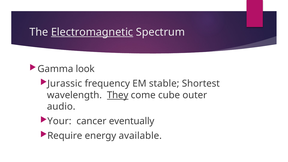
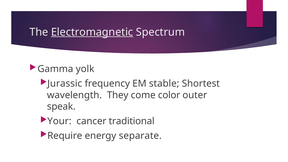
look: look -> yolk (85, 69)
They underline: present -> none (118, 95)
cube: cube -> color (169, 95)
audio: audio -> speak (61, 107)
eventually: eventually -> traditional (132, 121)
available: available -> separate (140, 136)
